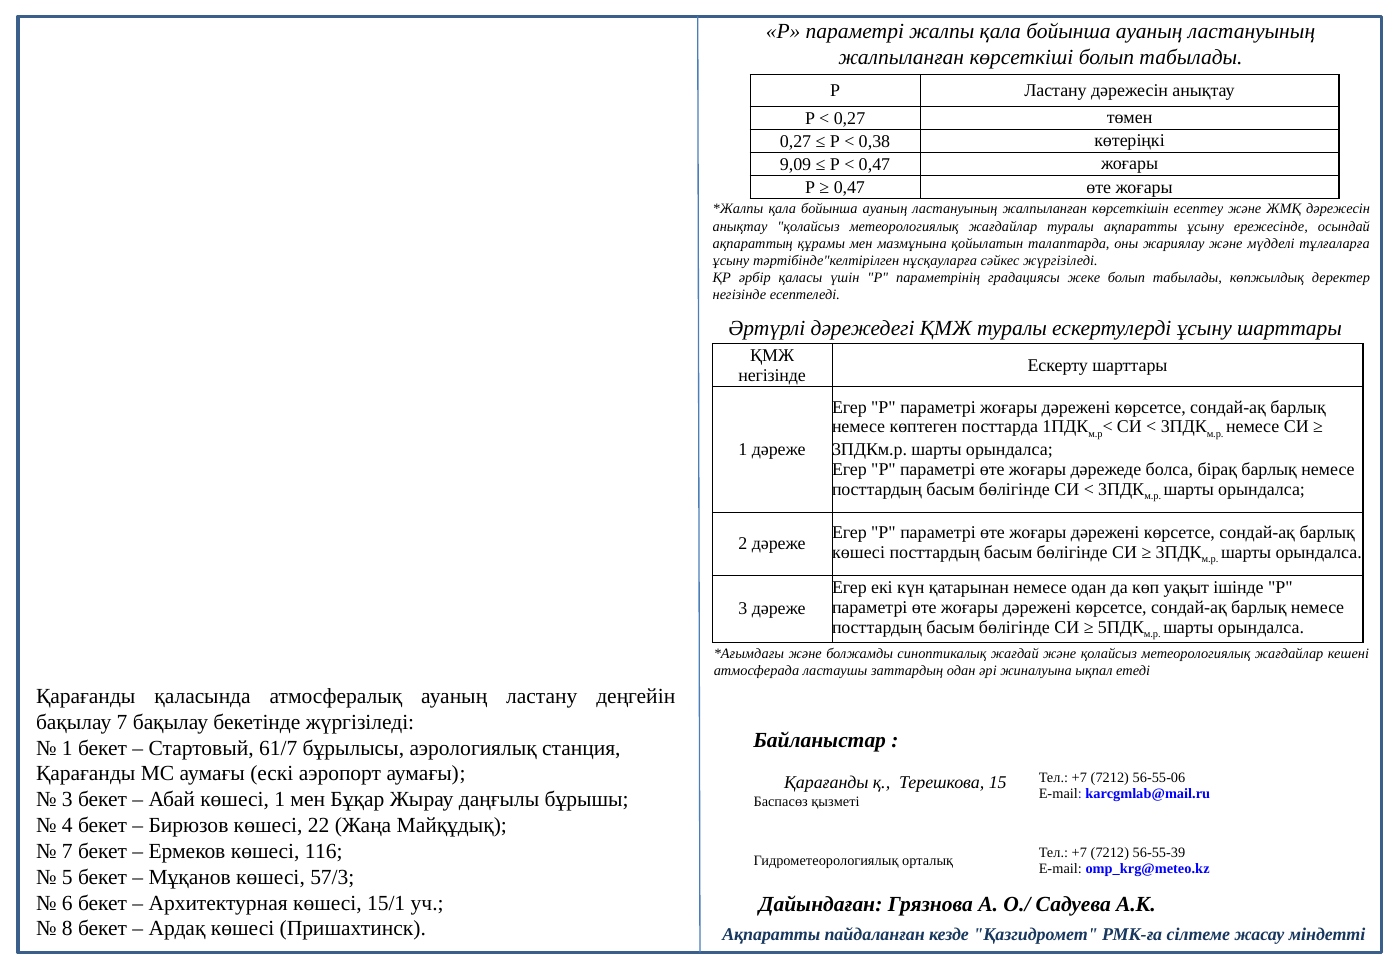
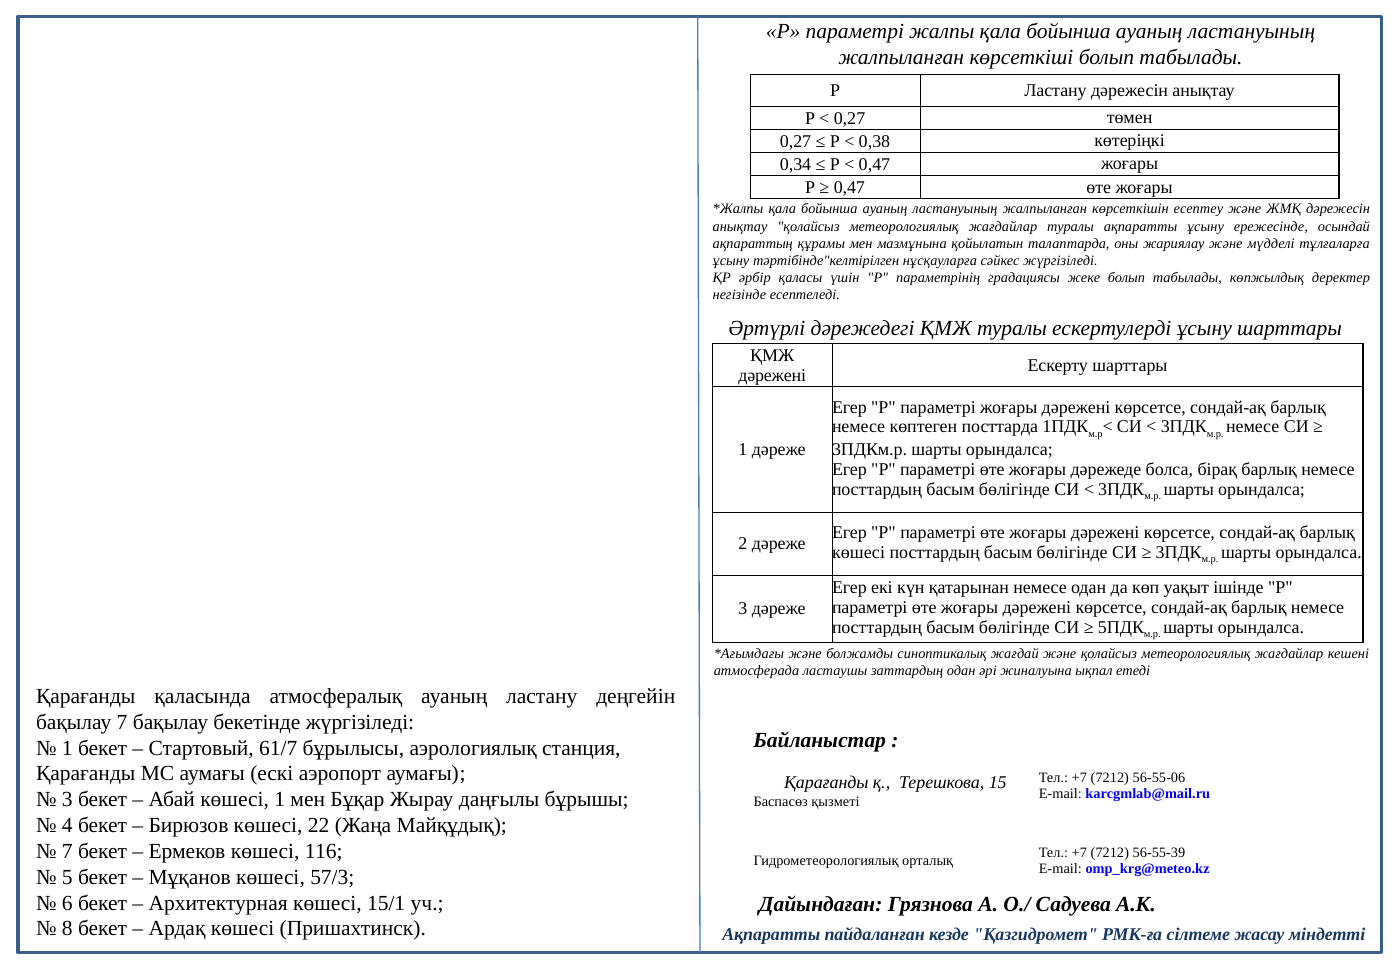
9,09: 9,09 -> 0,34 (796, 165)
негізінде: негізінде -> дәрежені (772, 375)
